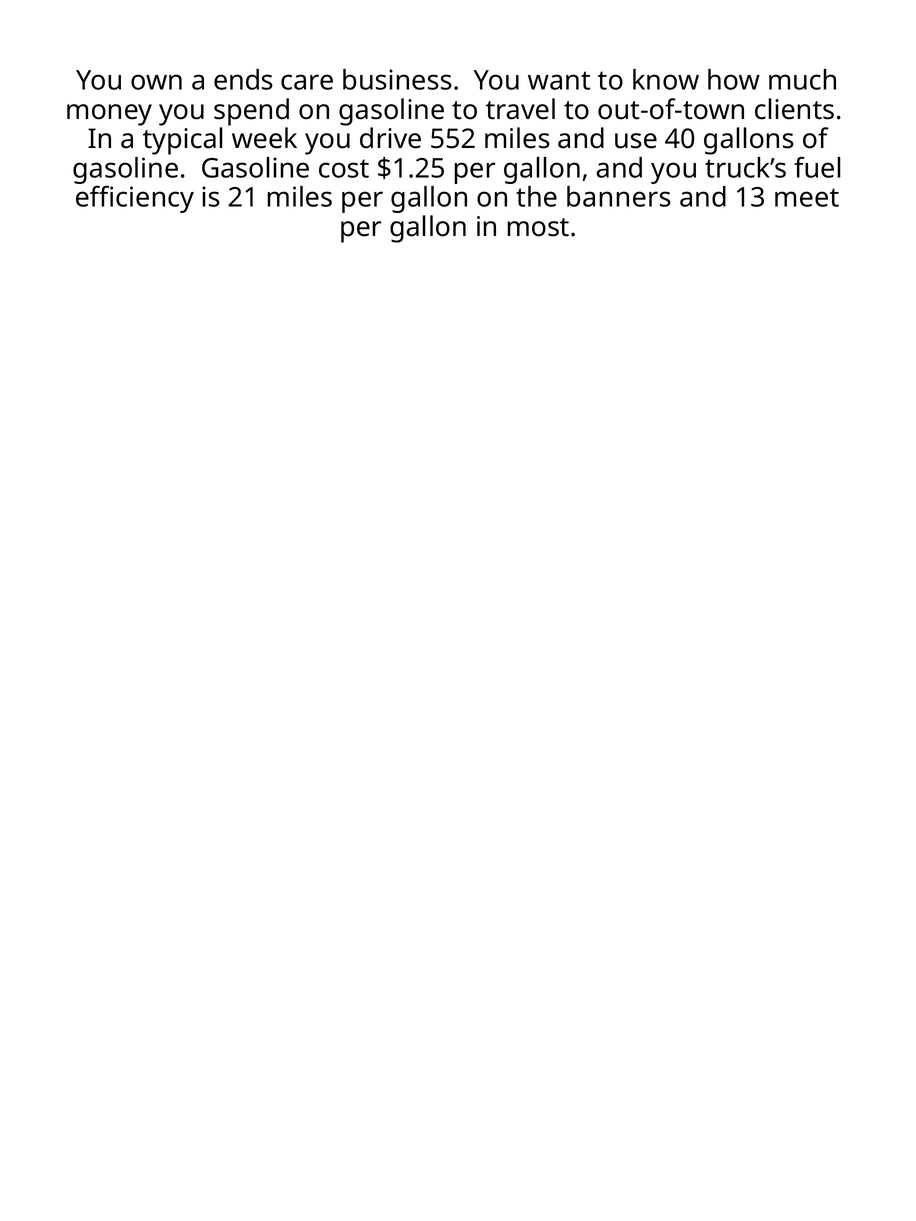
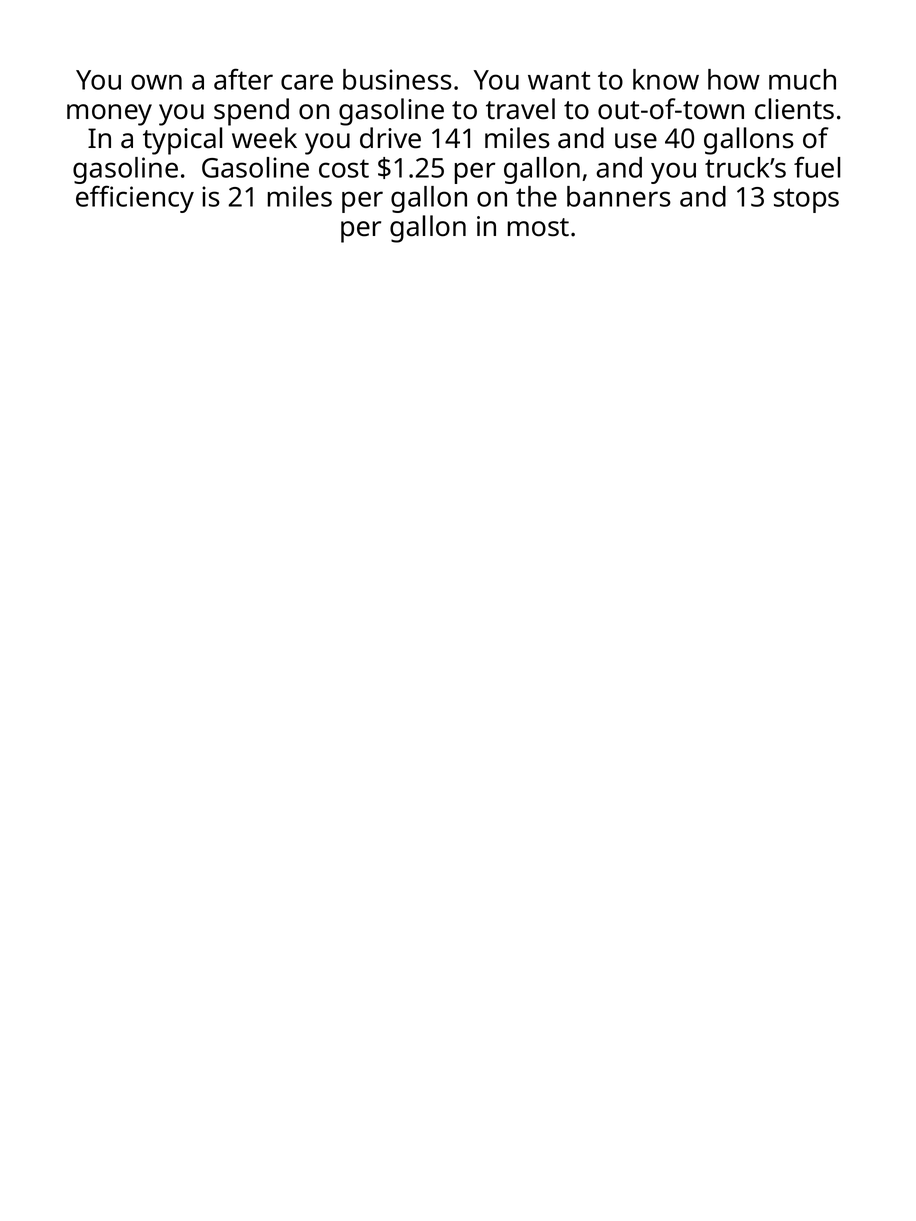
ends: ends -> after (243, 81)
552: 552 -> 141 (453, 140)
meet: meet -> stops (807, 198)
